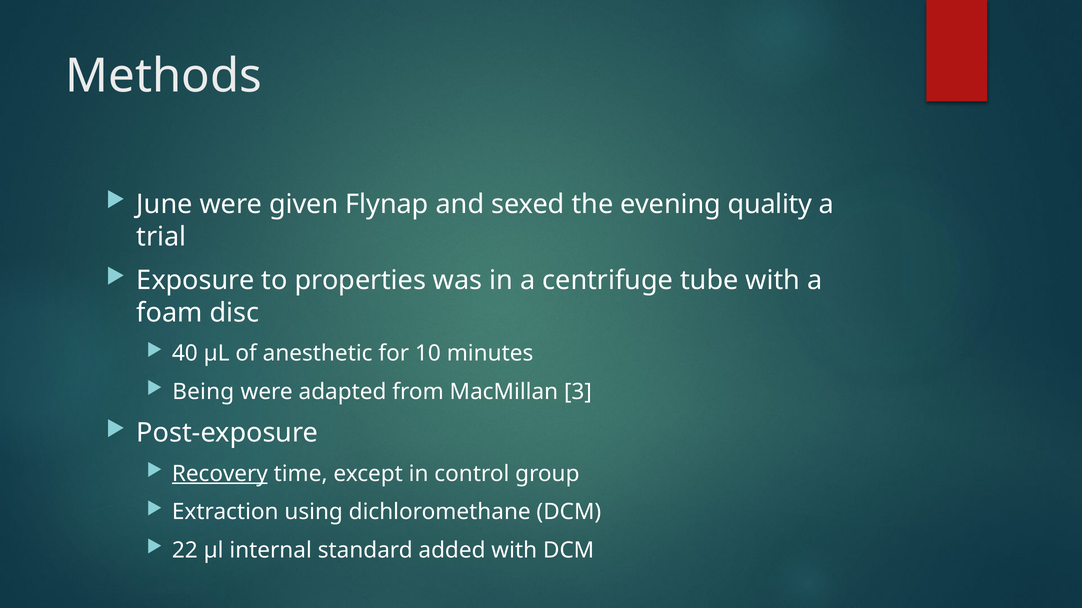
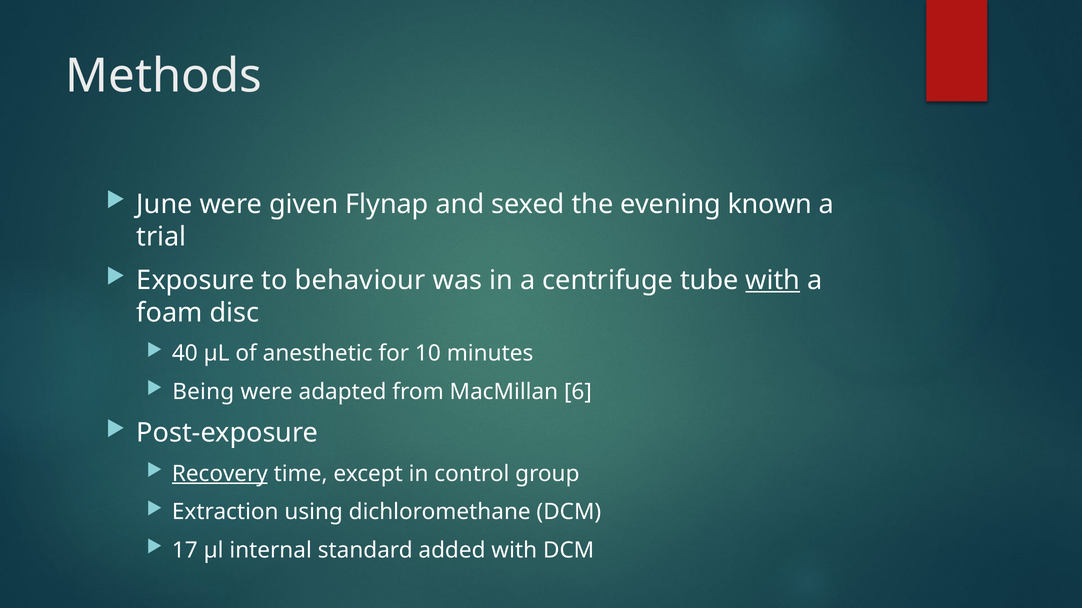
quality: quality -> known (770, 204)
properties: properties -> behaviour (360, 281)
with underline: none -> present (773, 281)
3: 3 -> 6 (578, 392)
22: 22 -> 17 (185, 551)
